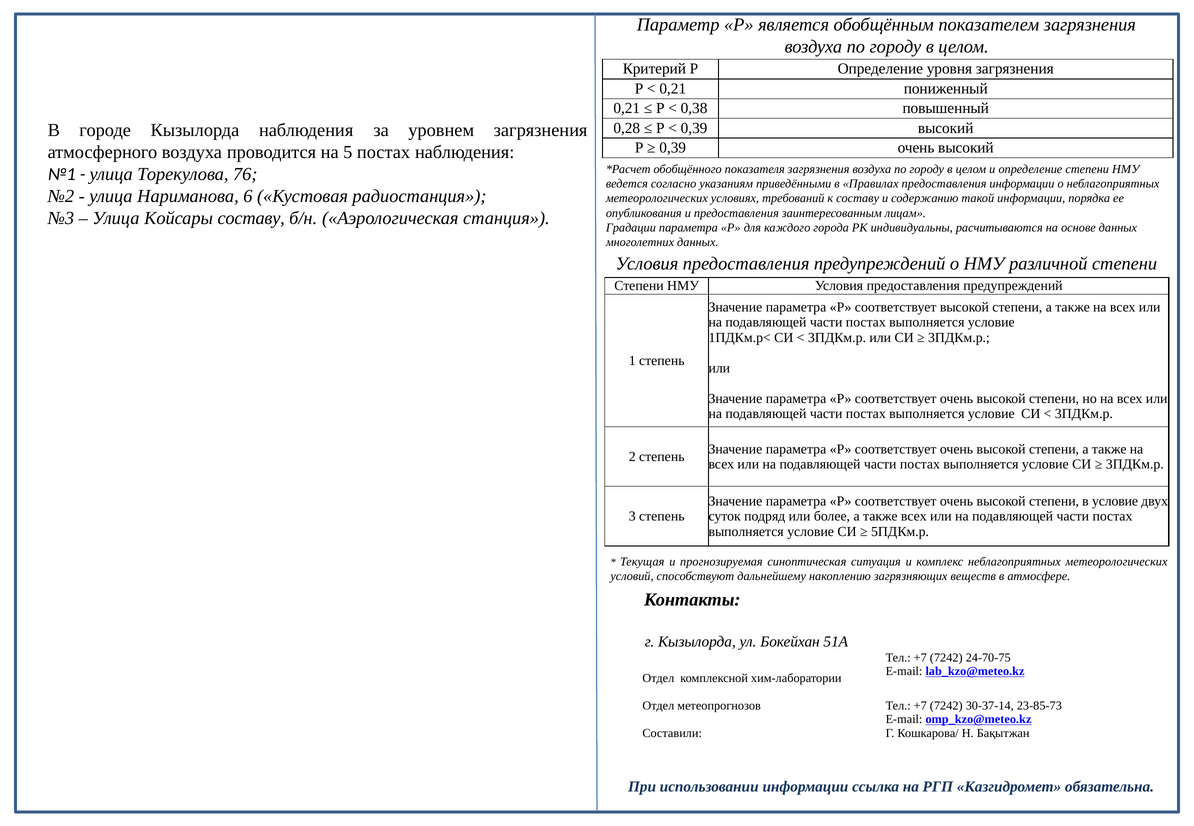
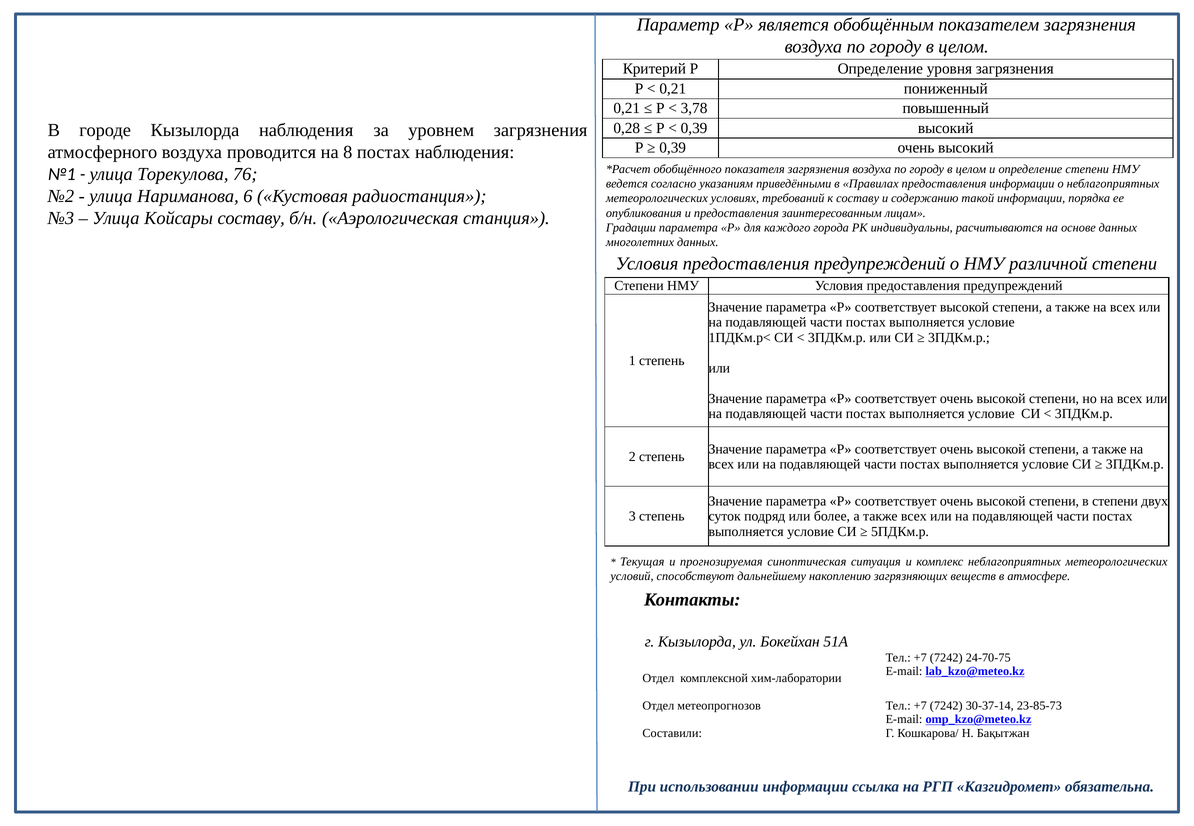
0,38: 0,38 -> 3,78 (694, 108)
5: 5 -> 8 (348, 152)
в условие: условие -> степени (1115, 501)
